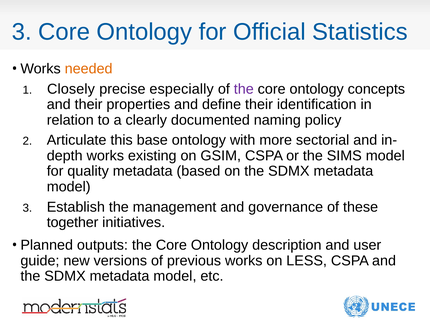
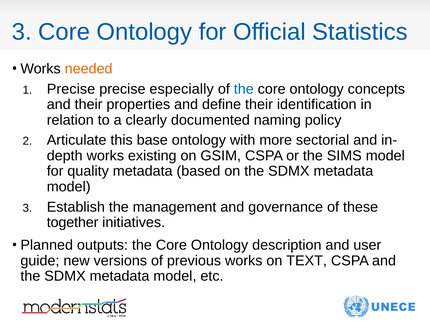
Closely: Closely -> Precise (71, 89)
the colour: purple -> blue (244, 89)
LESS: LESS -> TEXT (307, 260)
